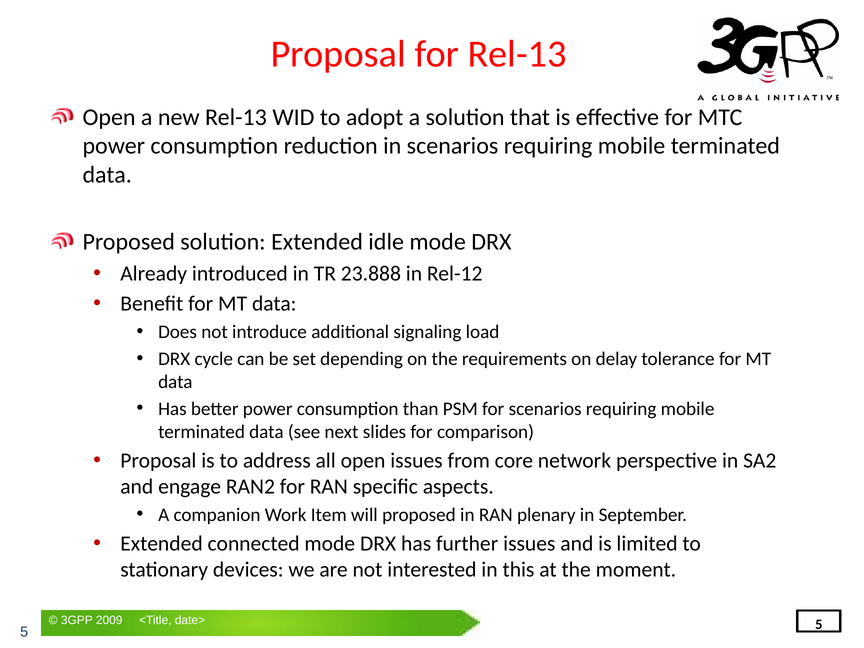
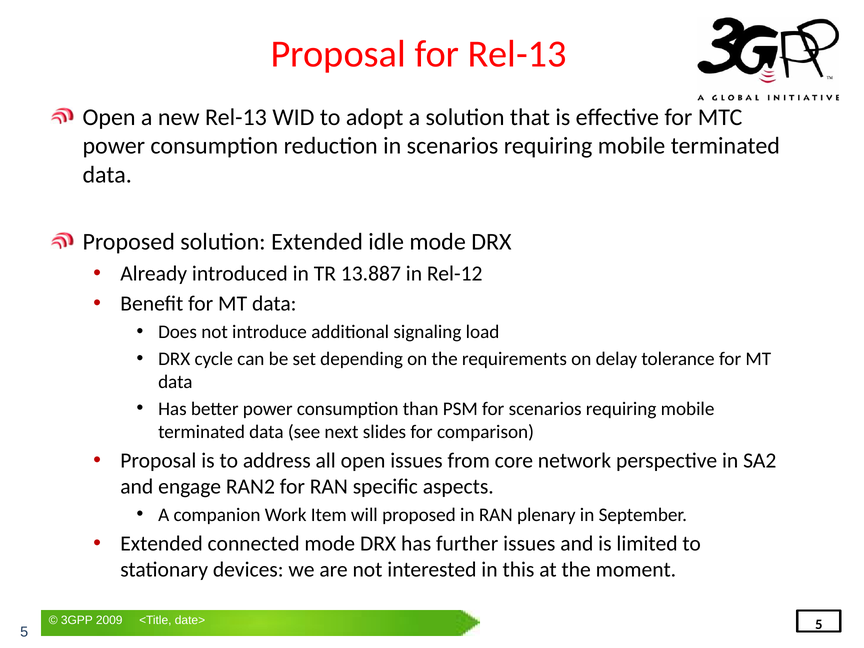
23.888: 23.888 -> 13.887 (371, 274)
